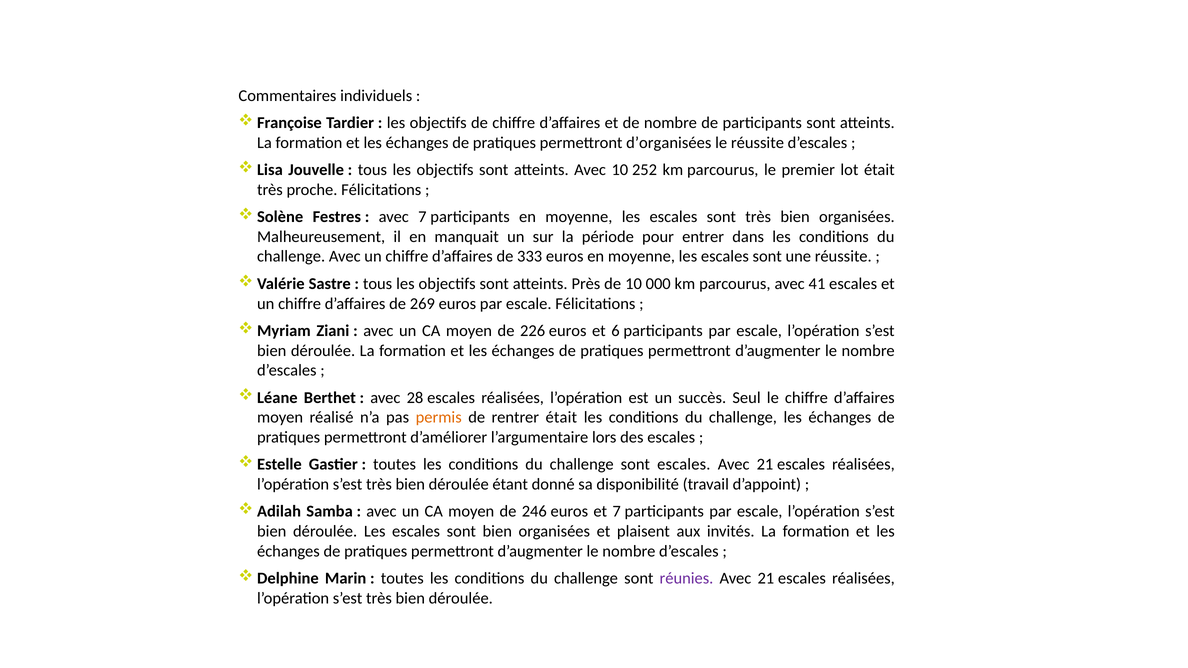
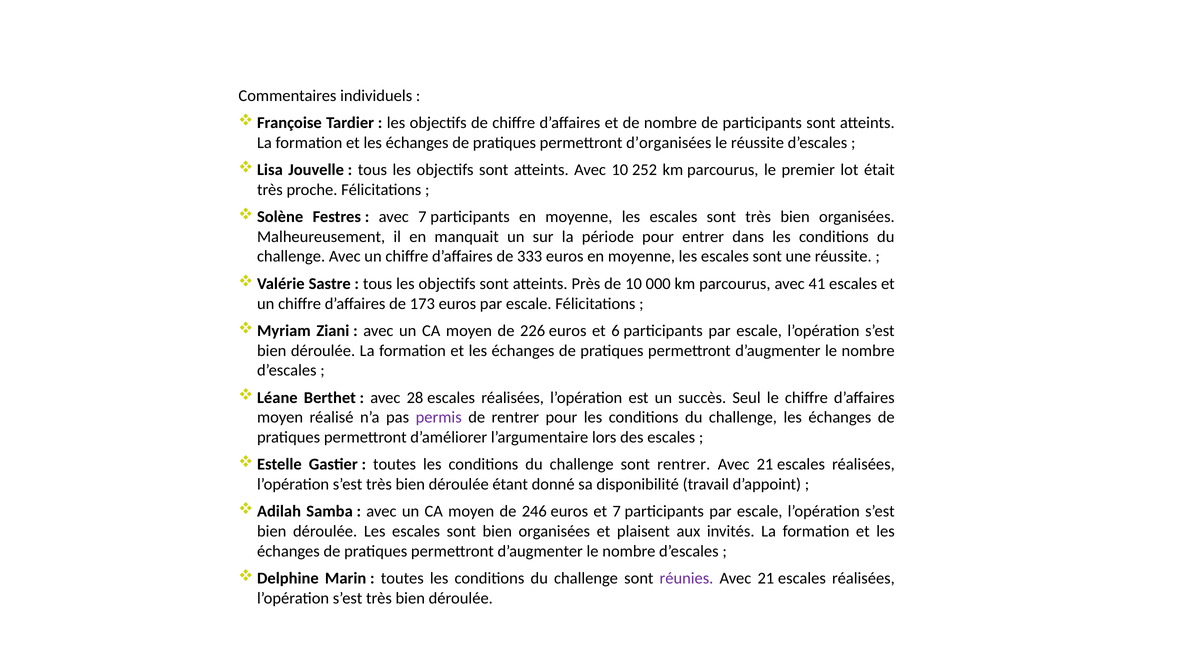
269: 269 -> 173 (422, 304)
permis colour: orange -> purple (439, 418)
rentrer était: était -> pour (561, 418)
sont escales: escales -> rentrer (684, 465)
